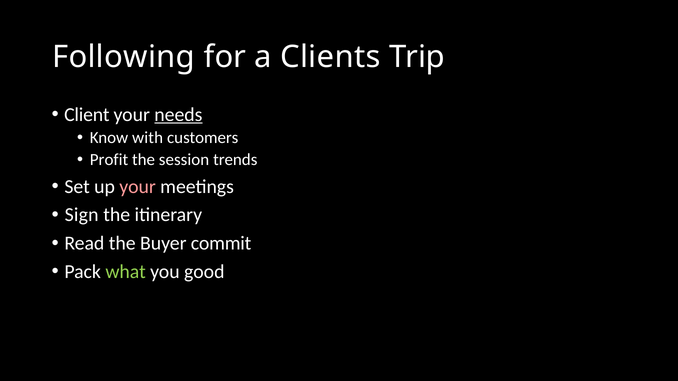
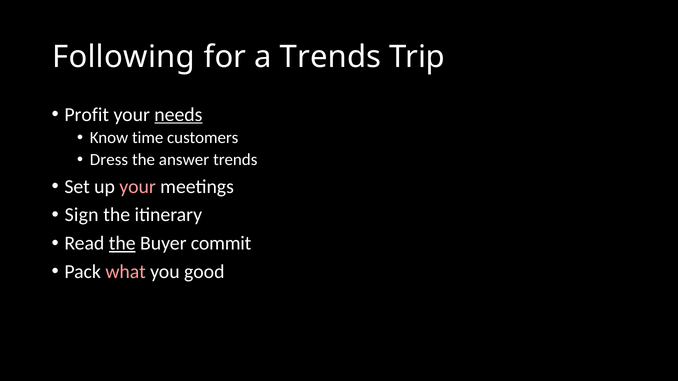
a Clients: Clients -> Trends (330, 57)
Client: Client -> Profit (87, 115)
with: with -> time (148, 138)
Profit: Profit -> Dress (109, 160)
session: session -> answer (184, 160)
the underline: none -> present (122, 244)
what colour: light green -> pink (126, 272)
